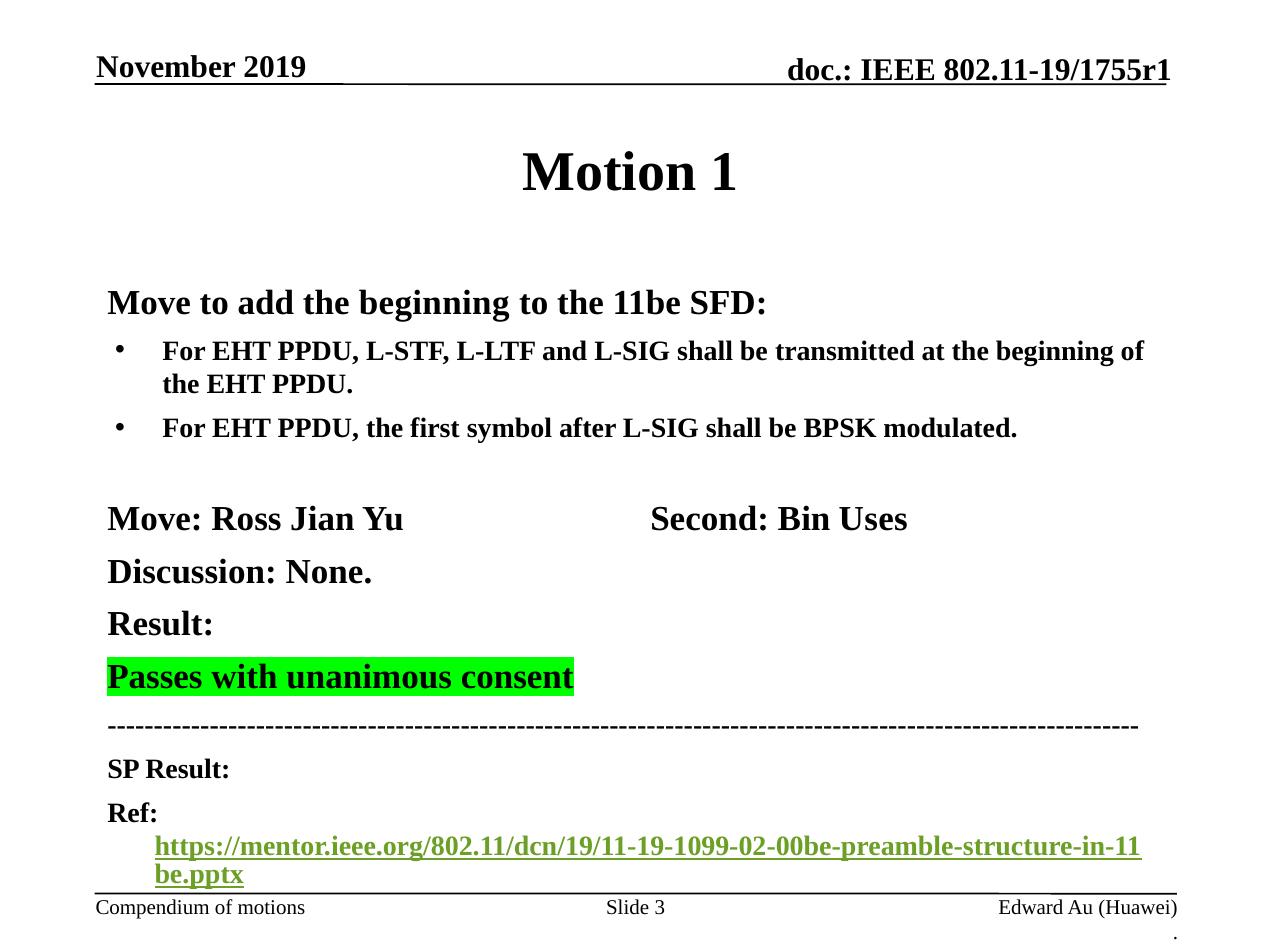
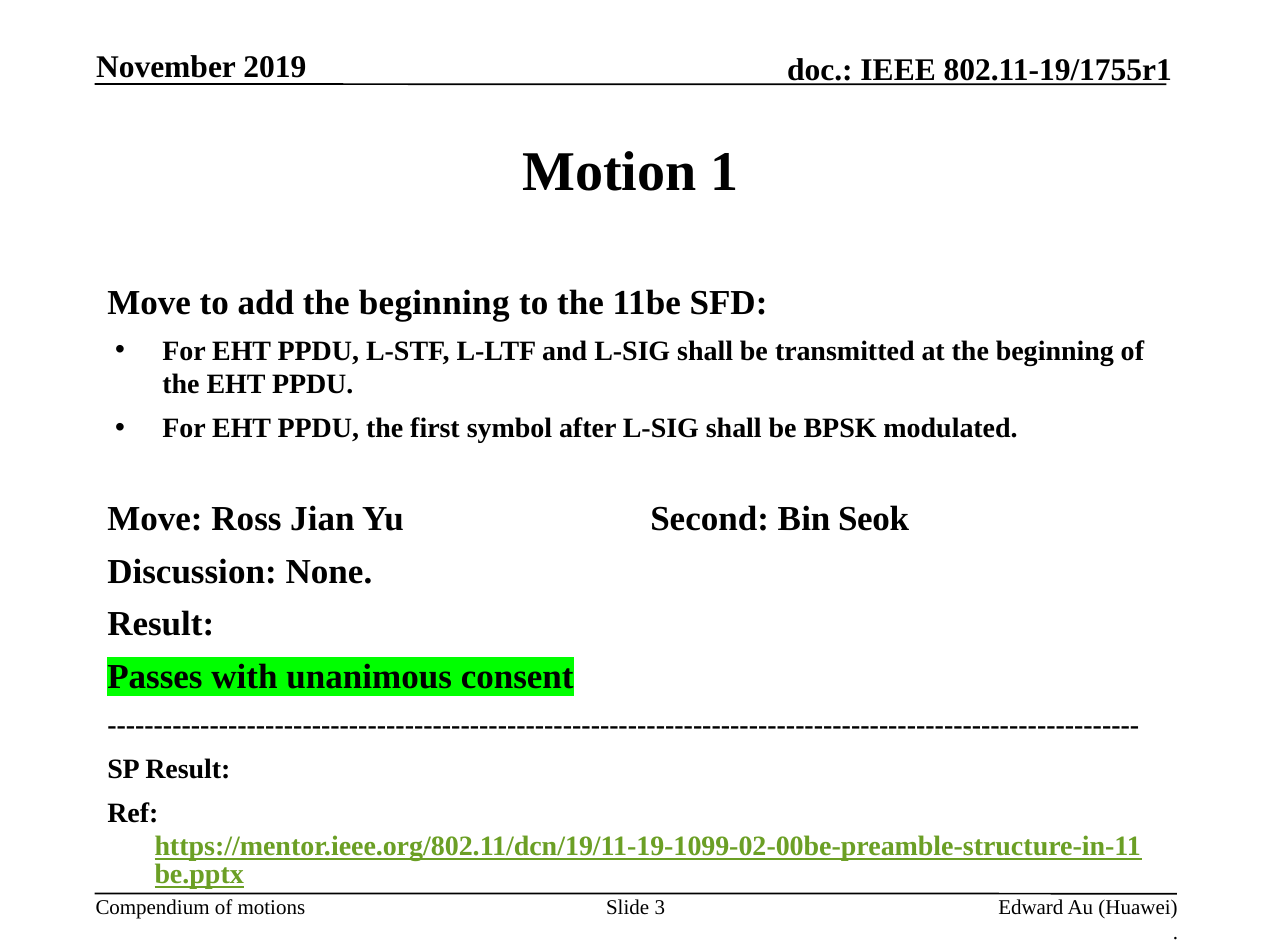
Uses: Uses -> Seok (874, 519)
